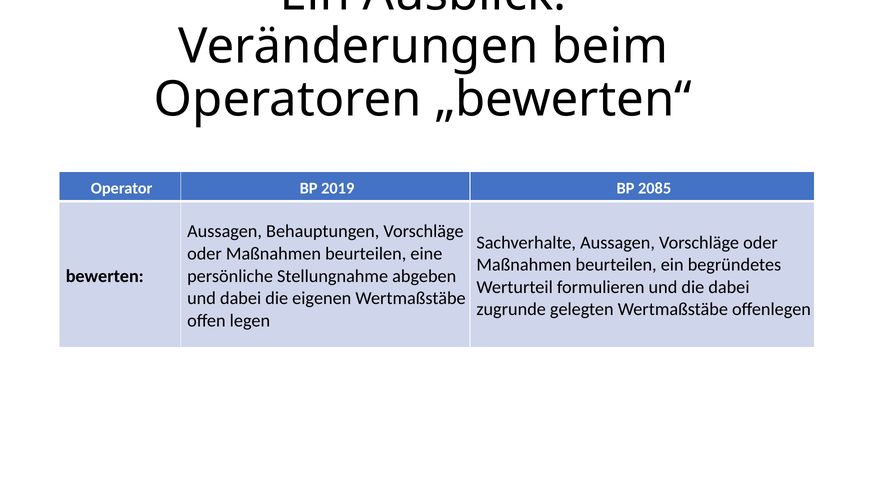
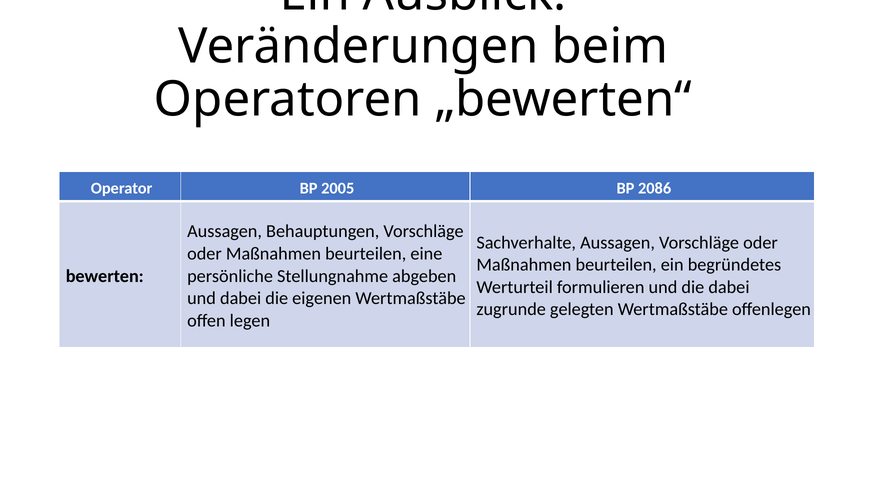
2019: 2019 -> 2005 (338, 188)
2085: 2085 -> 2086 (655, 188)
